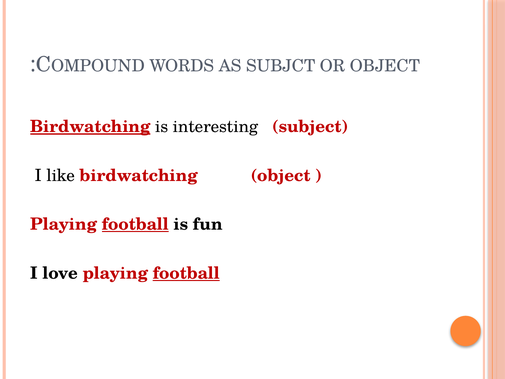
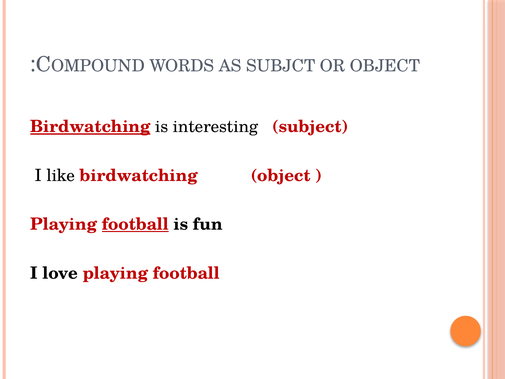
football underline: present -> none (186, 273)
